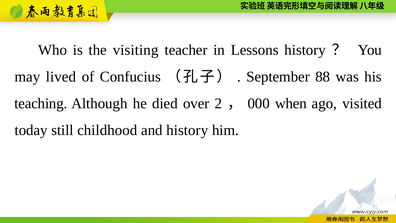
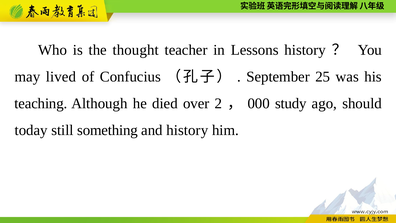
visiting: visiting -> thought (136, 50)
88: 88 -> 25 (323, 77)
when: when -> study (291, 103)
visited: visited -> should (362, 103)
childhood: childhood -> something (107, 130)
